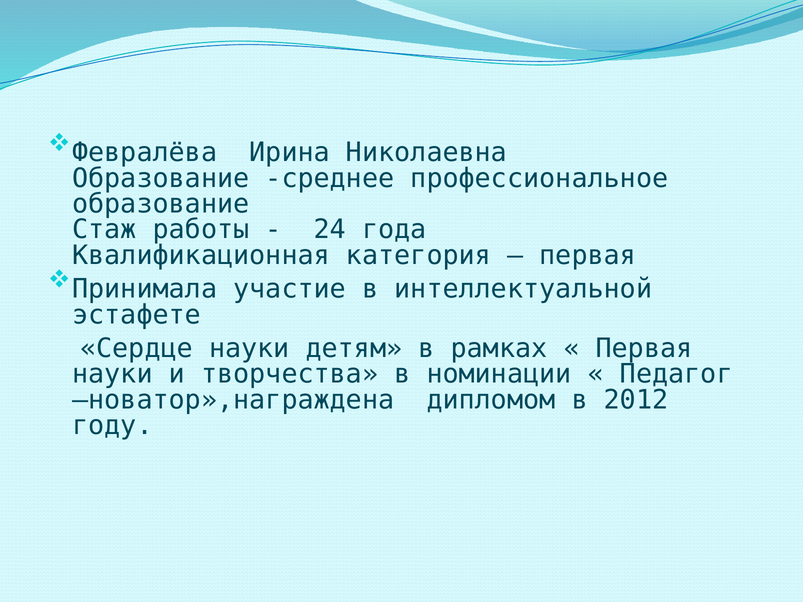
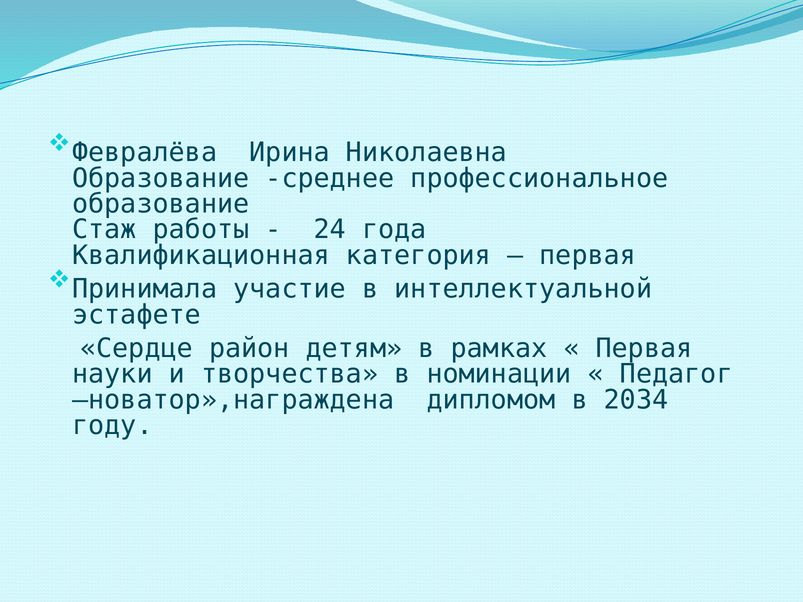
Сердце науки: науки -> район (249, 349)
2012: 2012 -> 2034 (636, 400)
